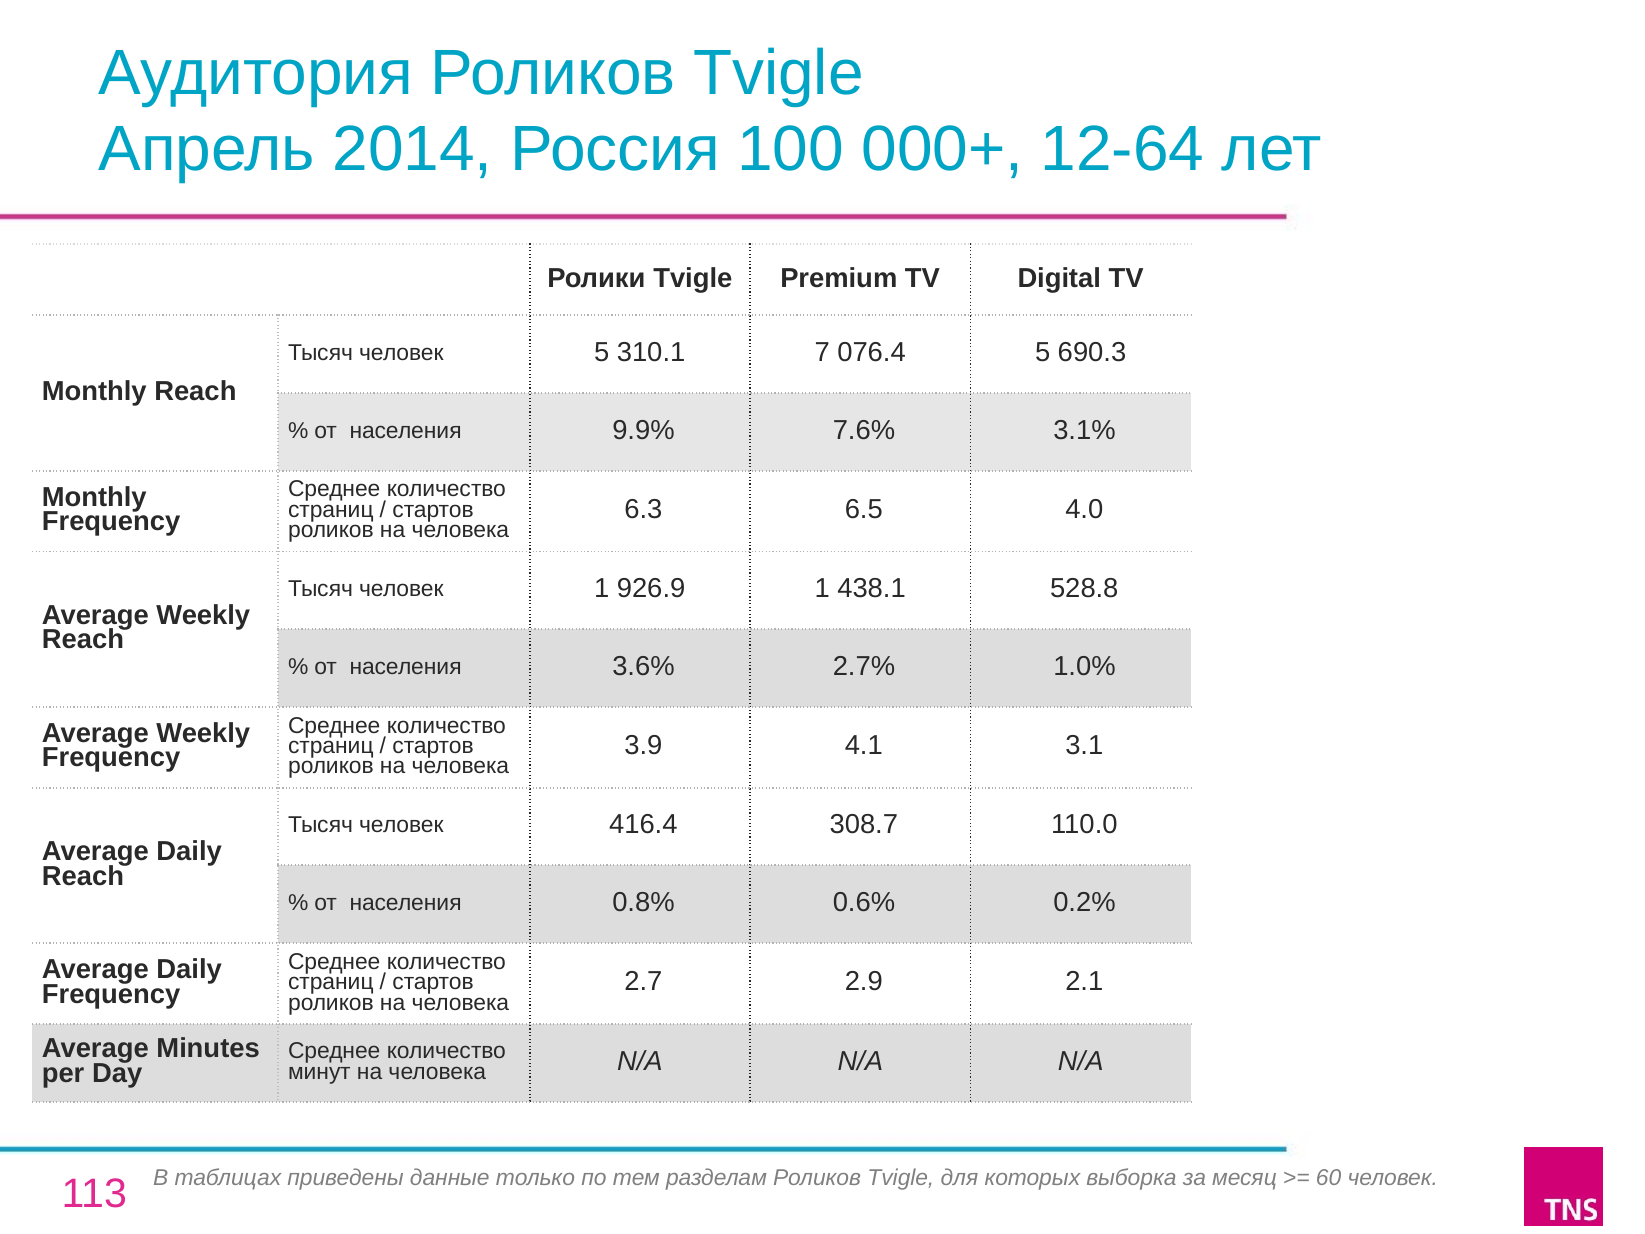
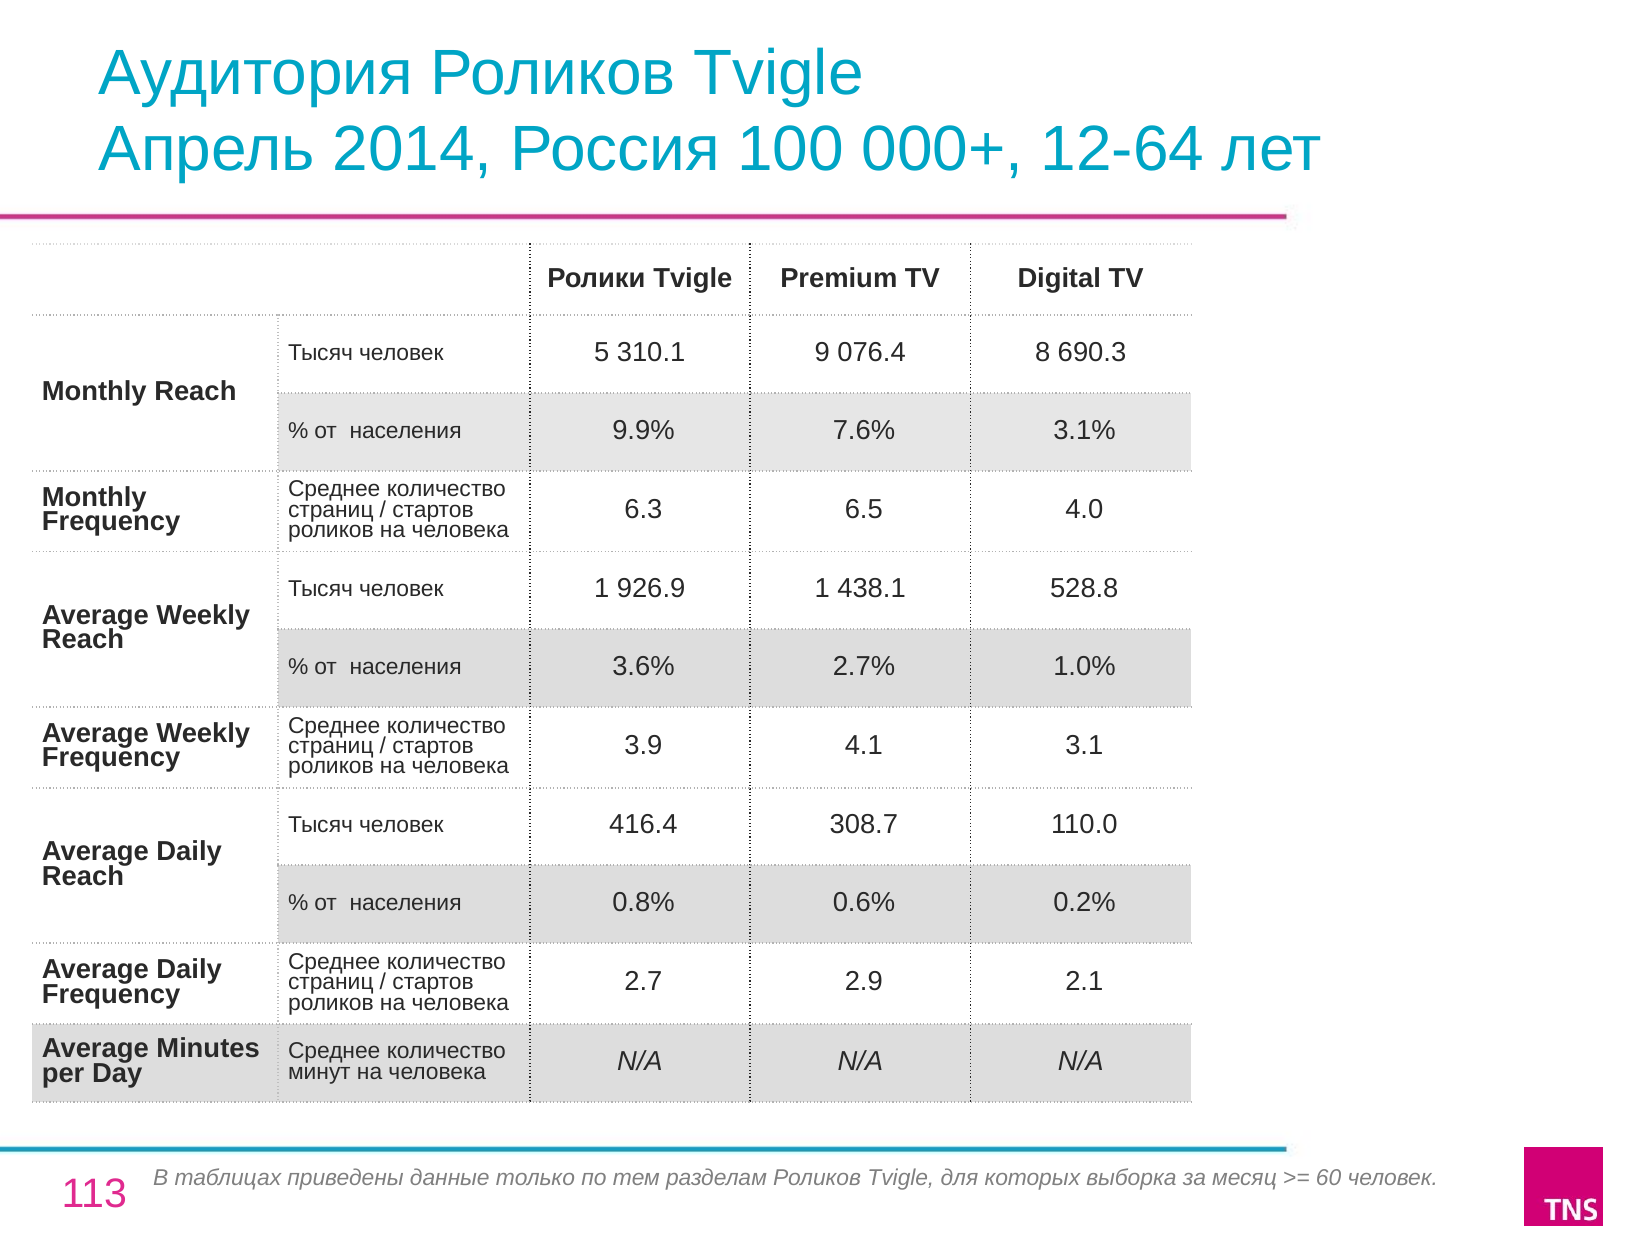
7: 7 -> 9 (822, 352)
076.4 5: 5 -> 8 (1043, 352)
